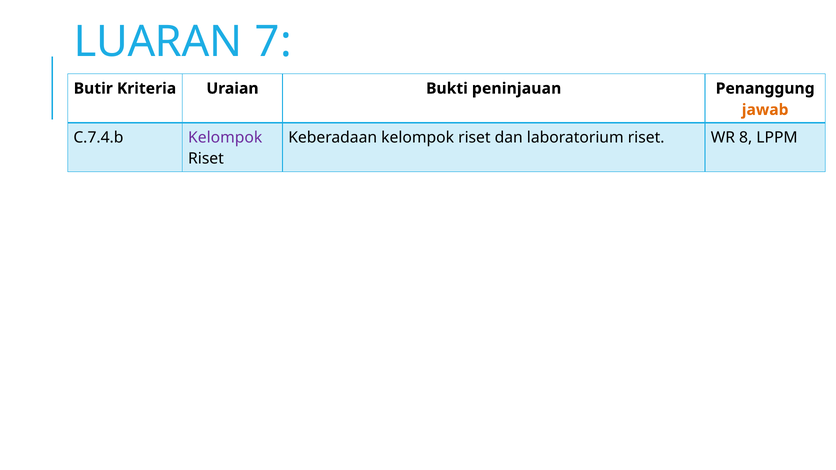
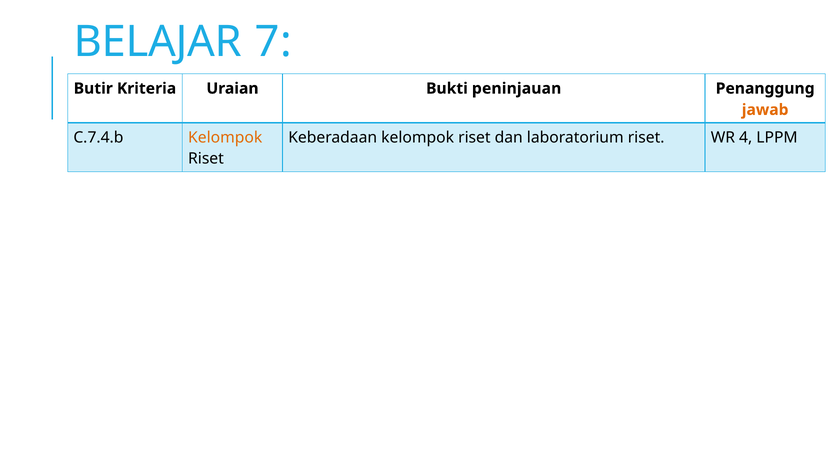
LUARAN: LUARAN -> BELAJAR (158, 42)
Kelompok colour: purple -> orange (225, 137)
8: 8 -> 4 (746, 137)
